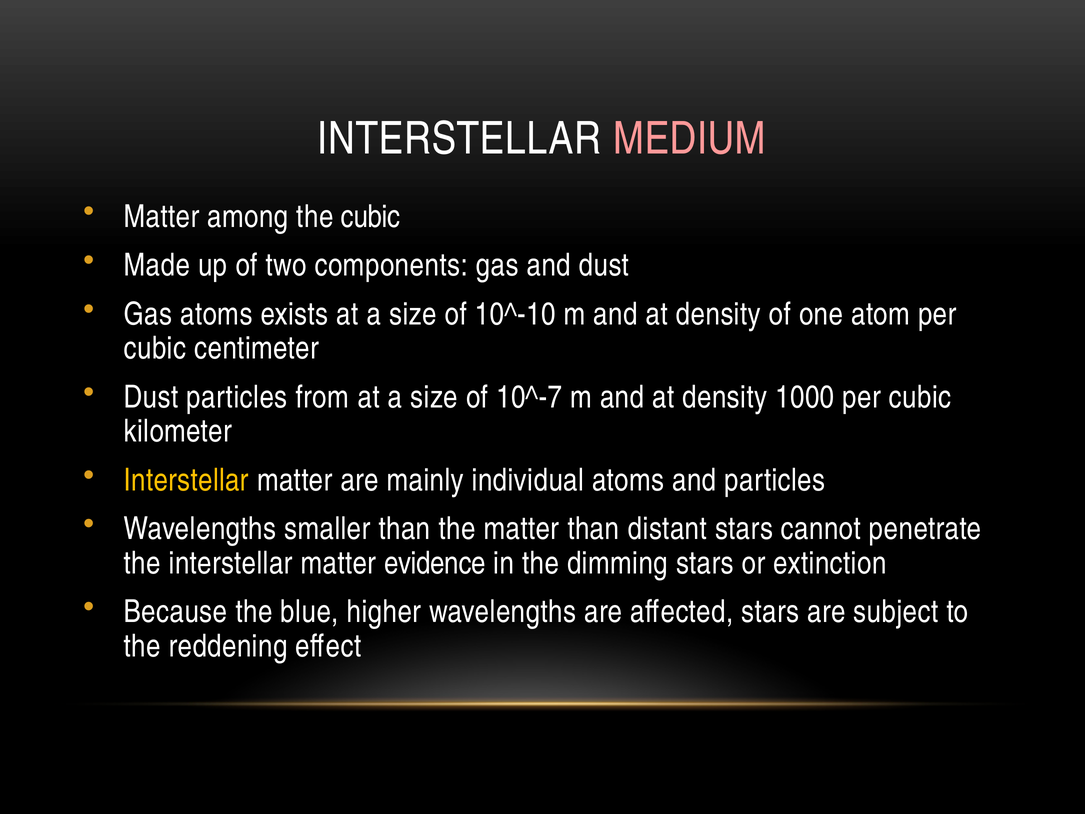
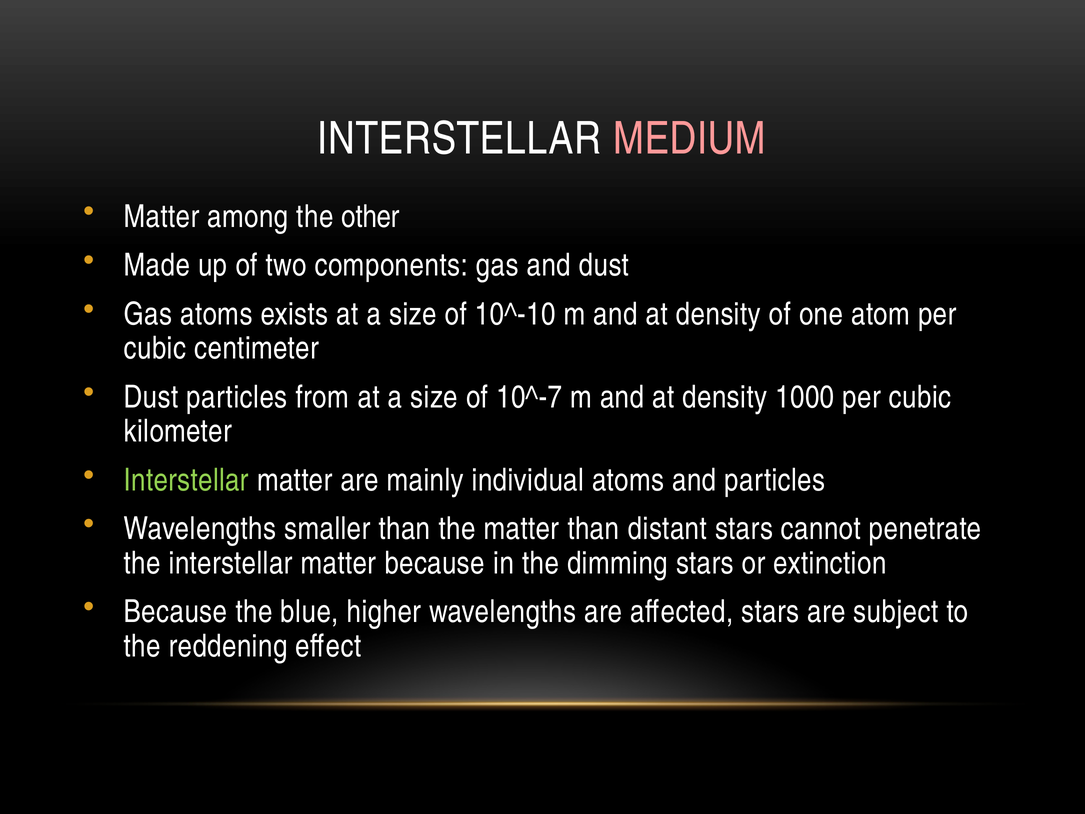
the cubic: cubic -> other (371, 217)
Interstellar colour: yellow -> light green (186, 480)
matter evidence: evidence -> because (435, 563)
